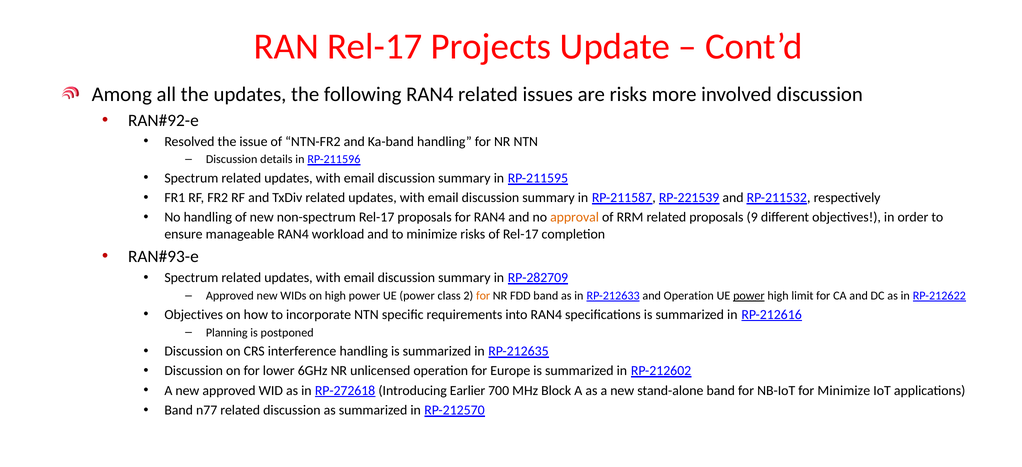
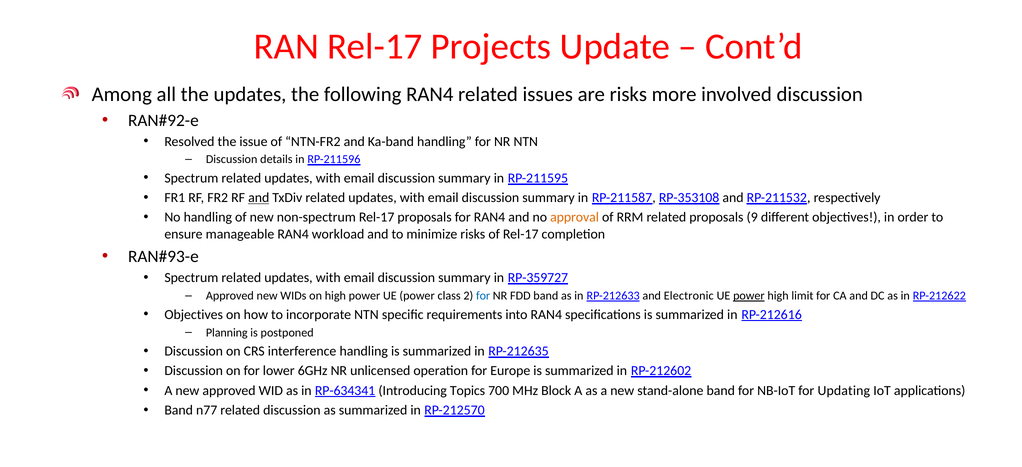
and underline: none -> present (259, 198)
RP-221539: RP-221539 -> RP-353108 (689, 198)
RP-282709: RP-282709 -> RP-359727 (538, 278)
for colour: orange -> blue (483, 296)
and Operation: Operation -> Electronic (689, 296)
RP-272618: RP-272618 -> RP-634341 (345, 391)
Earlier: Earlier -> Topics (468, 391)
for Minimize: Minimize -> Updating (844, 391)
